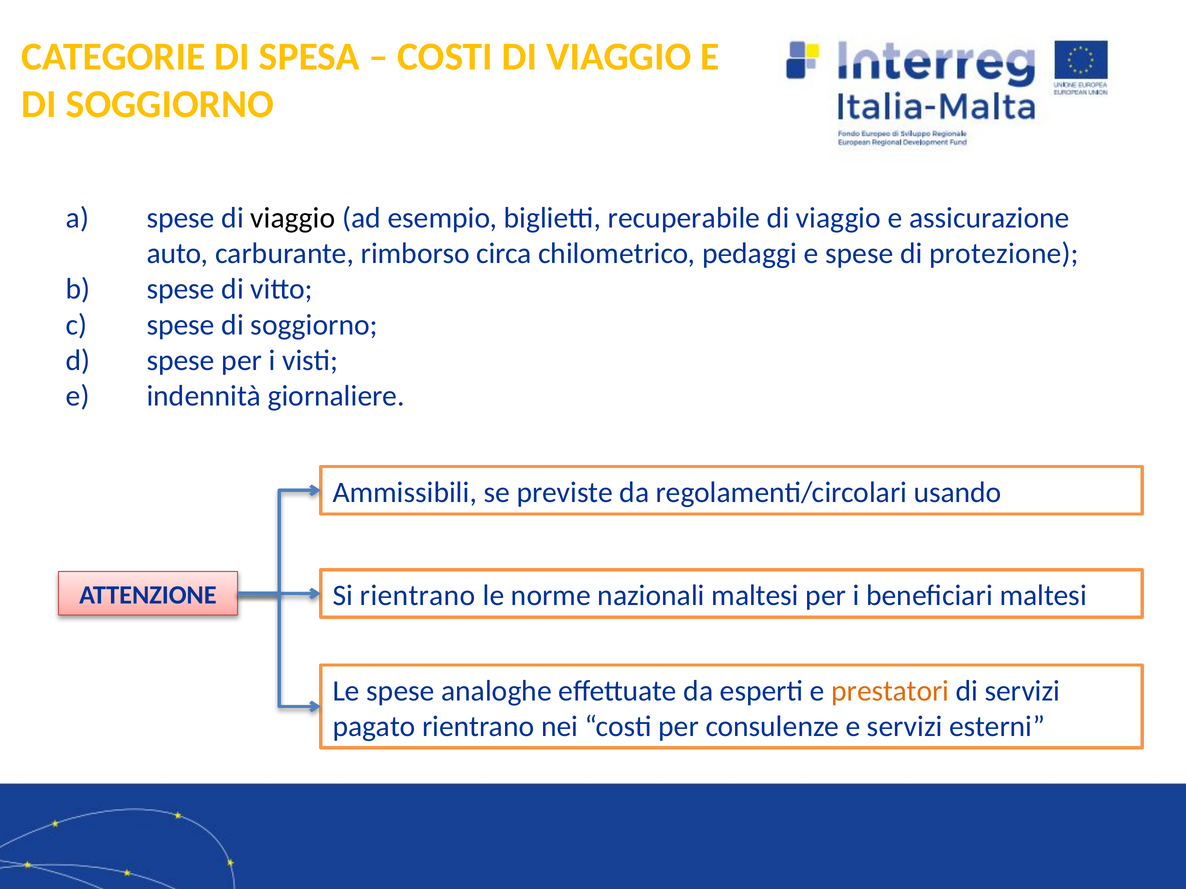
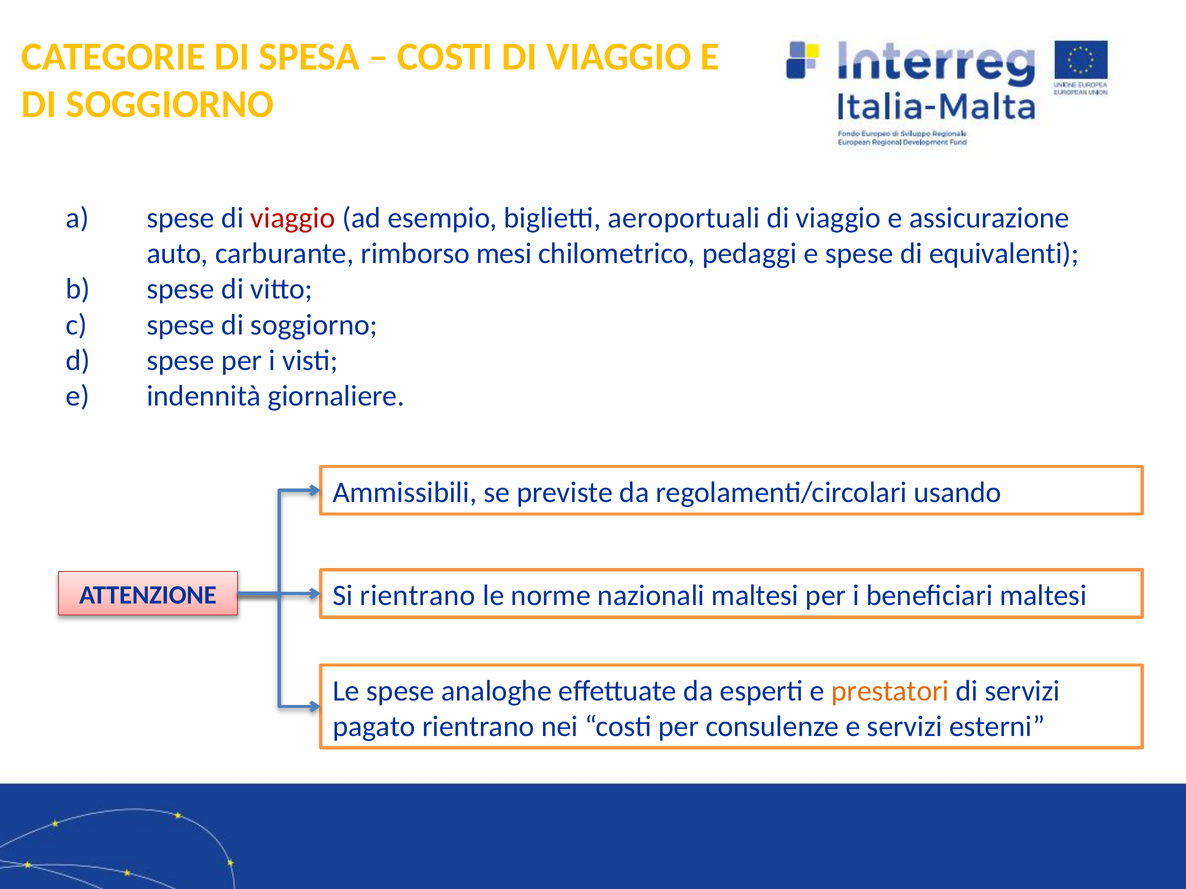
viaggio colour: black -> red (293, 218)
recuperabile: recuperabile -> aeroportuali (684, 218)
circa: circa -> mesi (504, 254)
protezione: protezione -> equivalenti (1004, 254)
